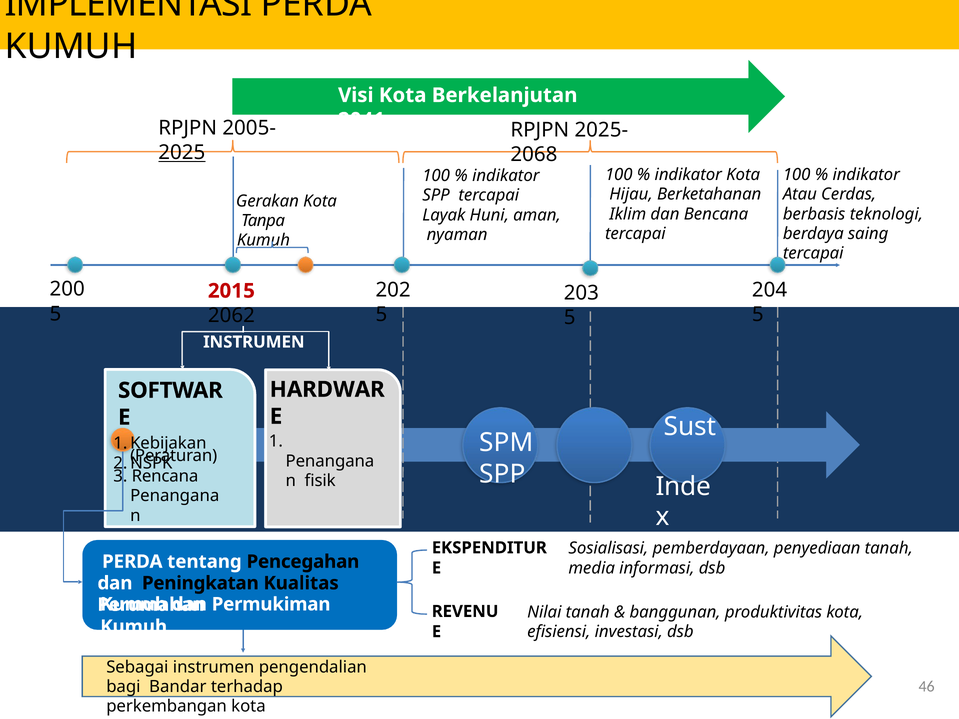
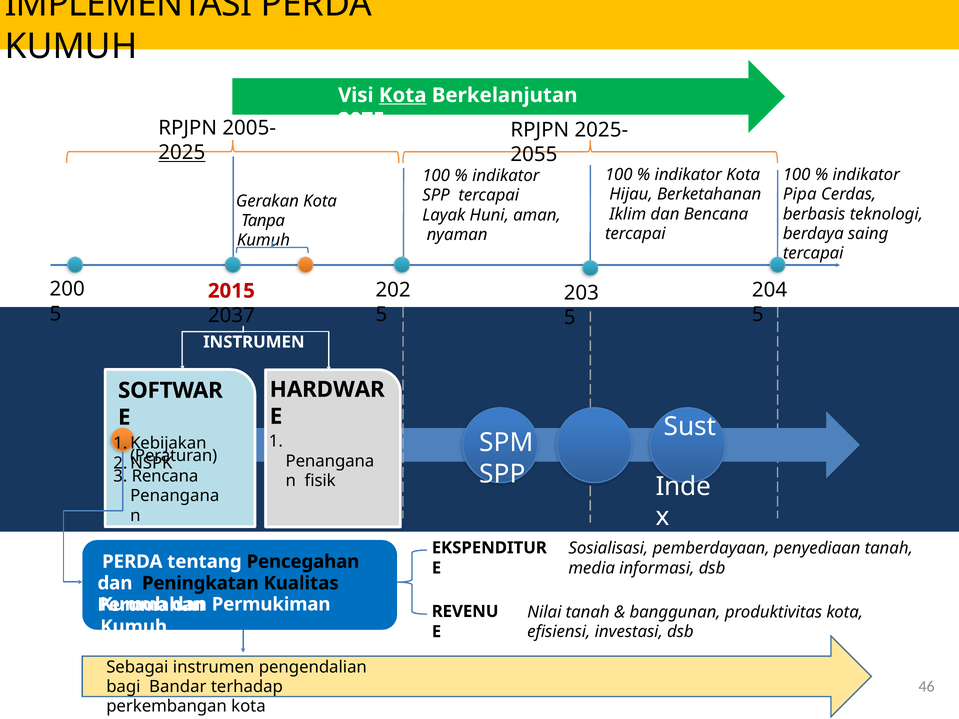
Kota underline: none -> present (403, 95)
2041: 2041 -> 2075 (362, 120)
2068: 2068 -> 2055 (534, 155)
Atau: Atau -> Pipa (800, 194)
2062: 2062 -> 2037 (231, 316)
